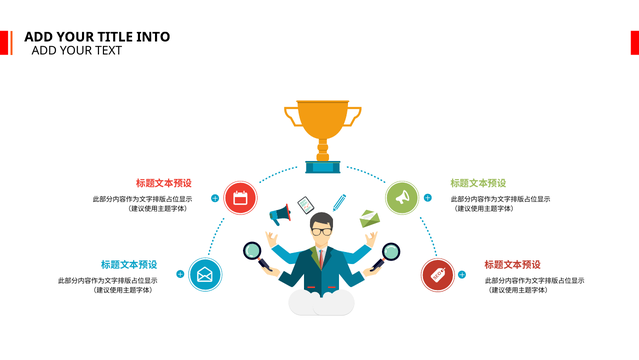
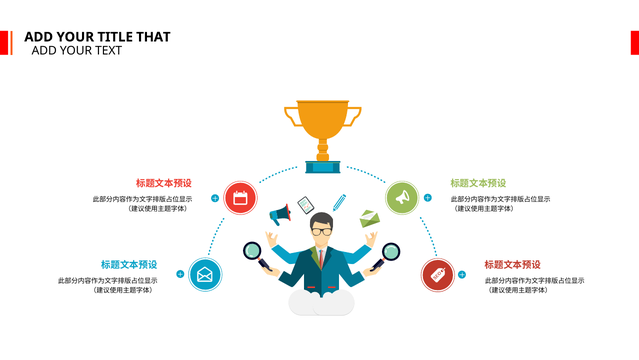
INTO: INTO -> THAT (153, 37)
